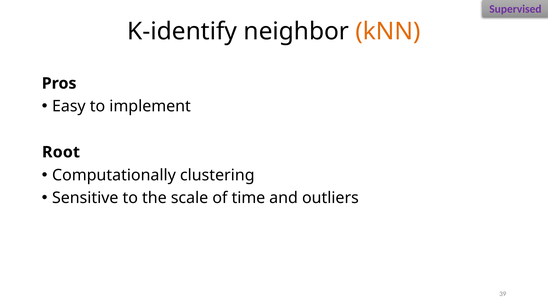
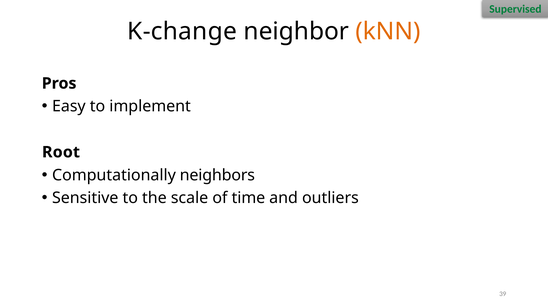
Supervised colour: purple -> green (515, 9)
K-identify: K-identify -> K-change (182, 32)
clustering: clustering -> neighbors (217, 175)
